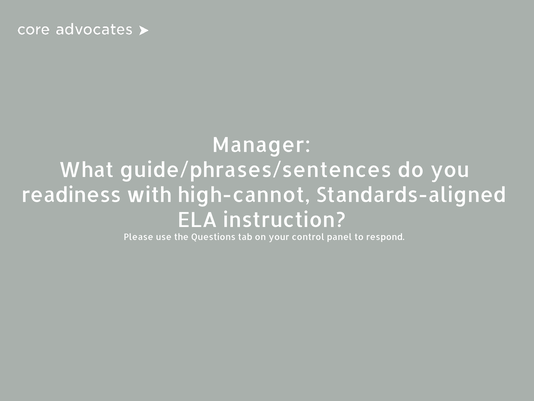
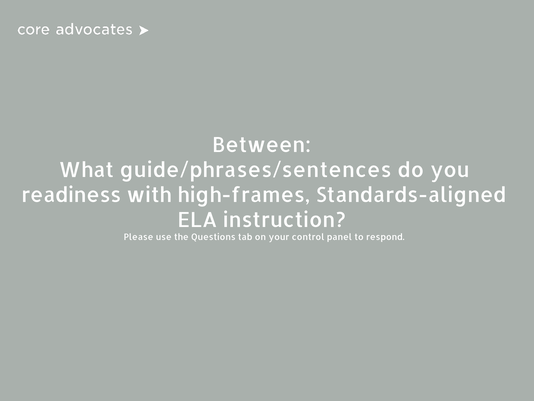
Manager: Manager -> Between (262, 145)
high-cannot: high-cannot -> high-frames (244, 195)
